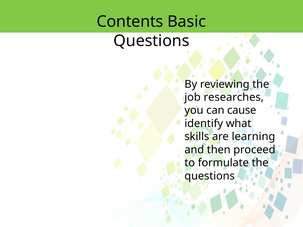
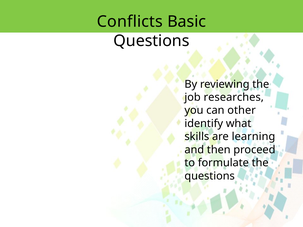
Contents: Contents -> Conflicts (130, 22)
cause: cause -> other (242, 111)
